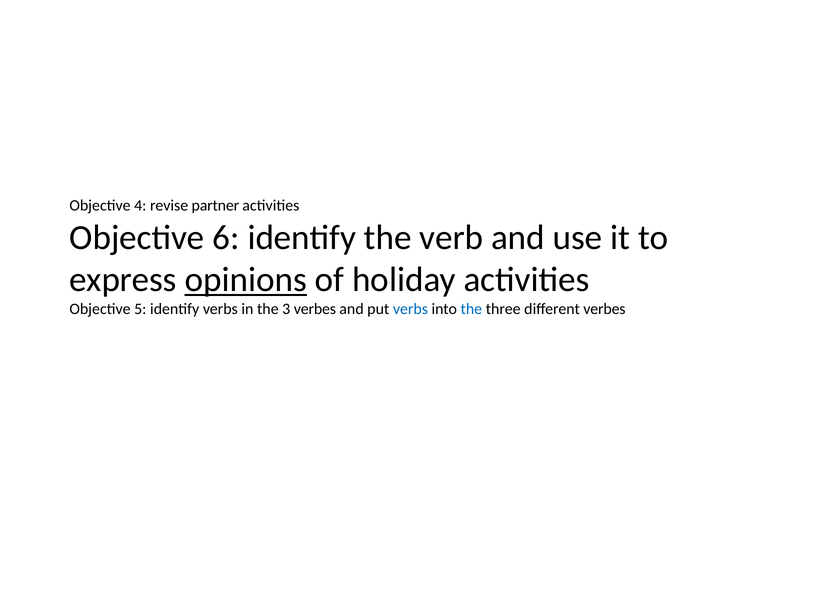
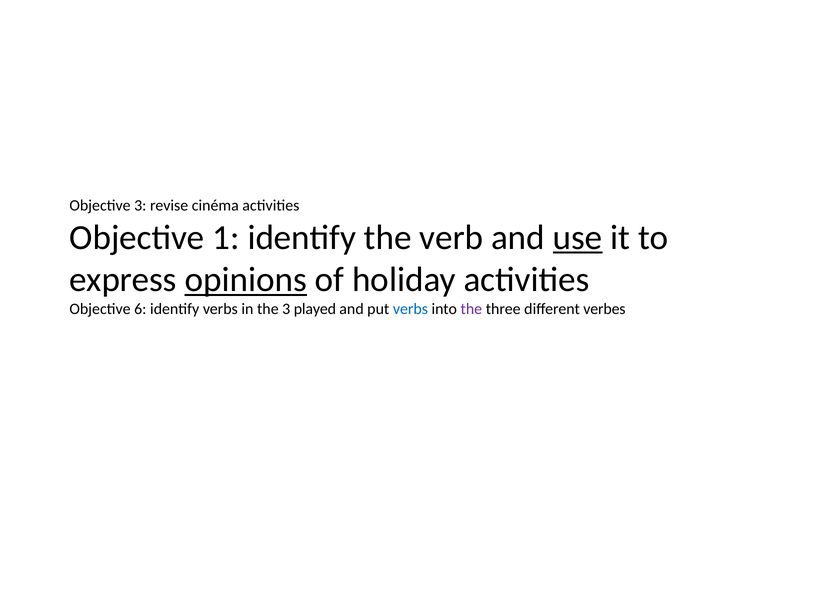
Objective 4: 4 -> 3 (140, 205)
partner: partner -> cinéma (215, 205)
6: 6 -> 1 (226, 237)
use underline: none -> present (578, 237)
5: 5 -> 6 (140, 309)
3 verbes: verbes -> played (315, 309)
the colour: blue -> purple (471, 309)
